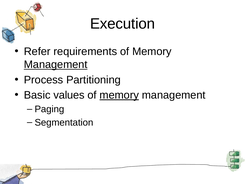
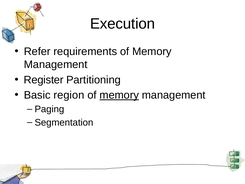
Management underline: present -> none (56, 64)
Process: Process -> Register (44, 80)
values: values -> region (69, 95)
